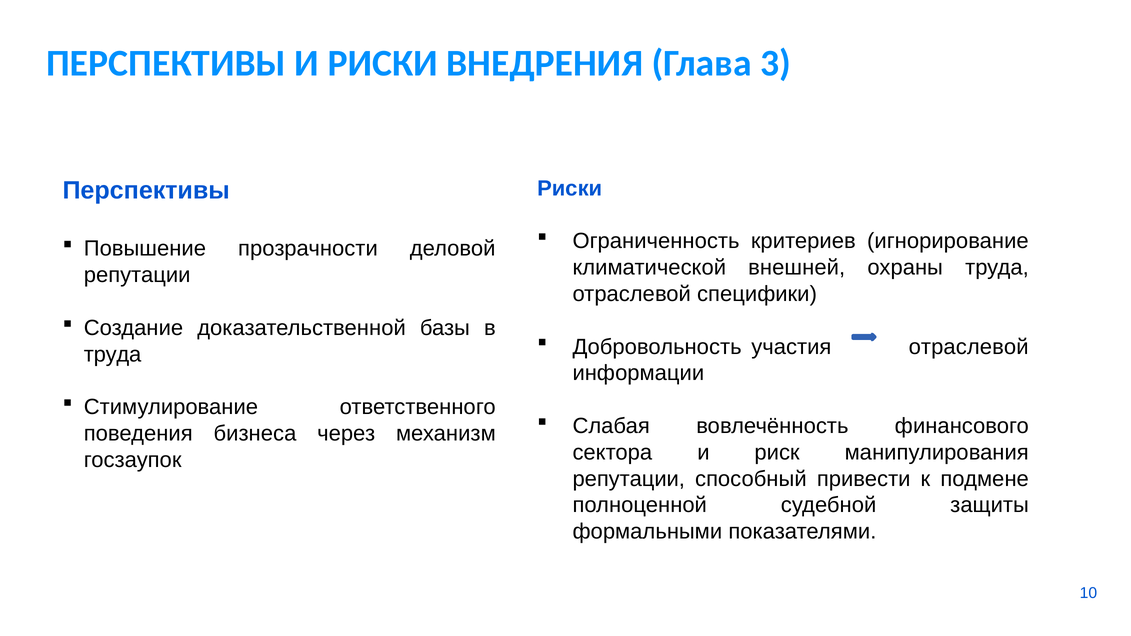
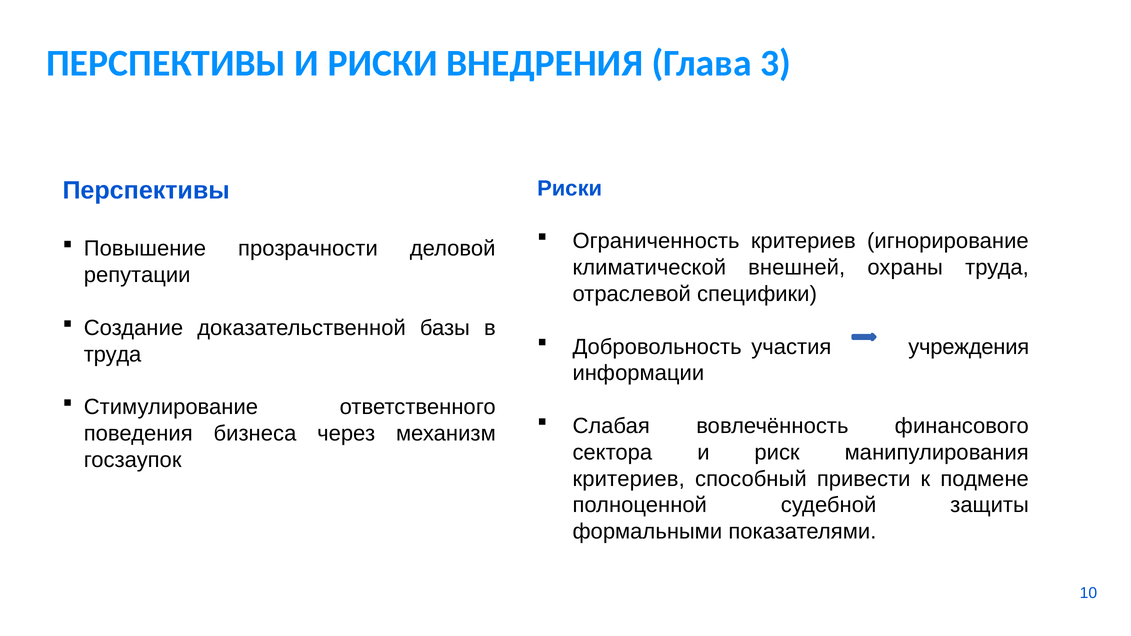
участия отраслевой: отраслевой -> учреждения (969, 347)
репутации: репутации -> критериев (629, 479)
